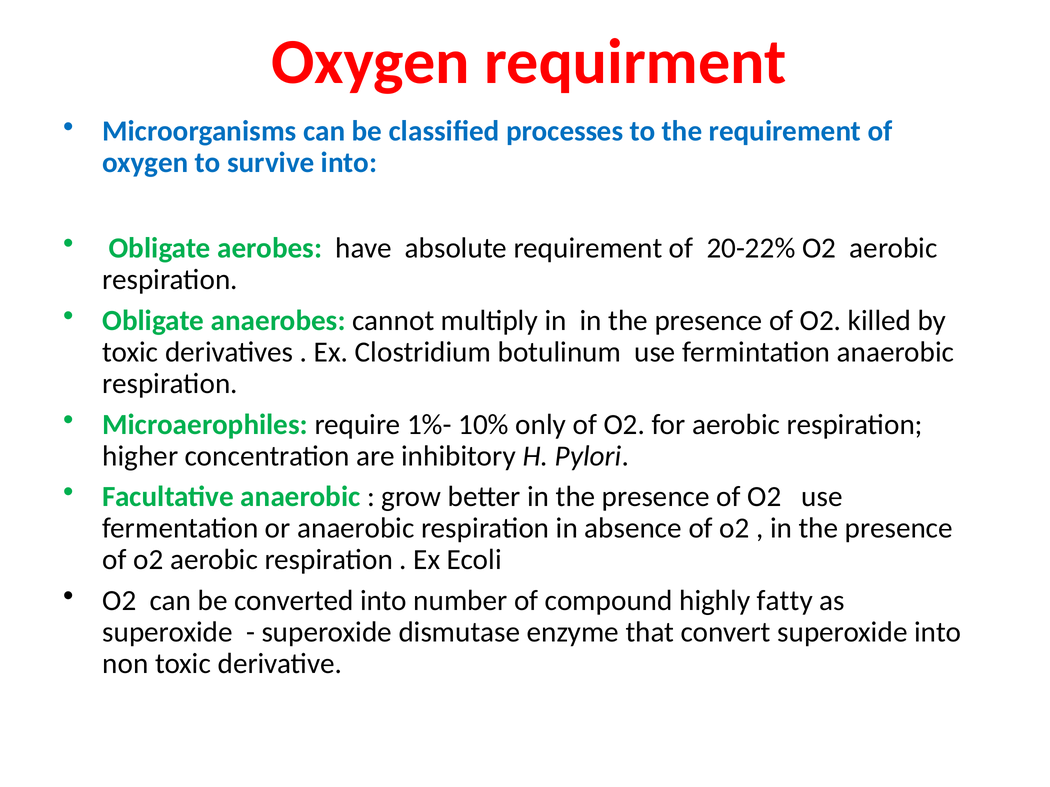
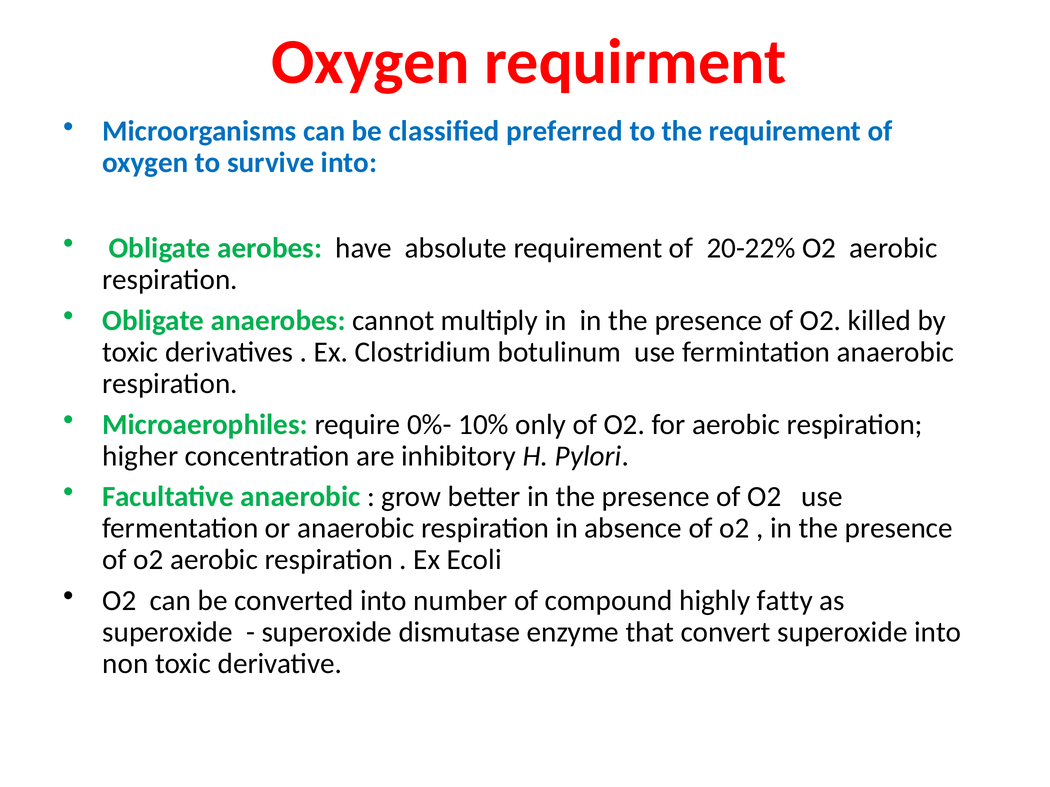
processes: processes -> preferred (565, 131)
1%-: 1%- -> 0%- (429, 425)
